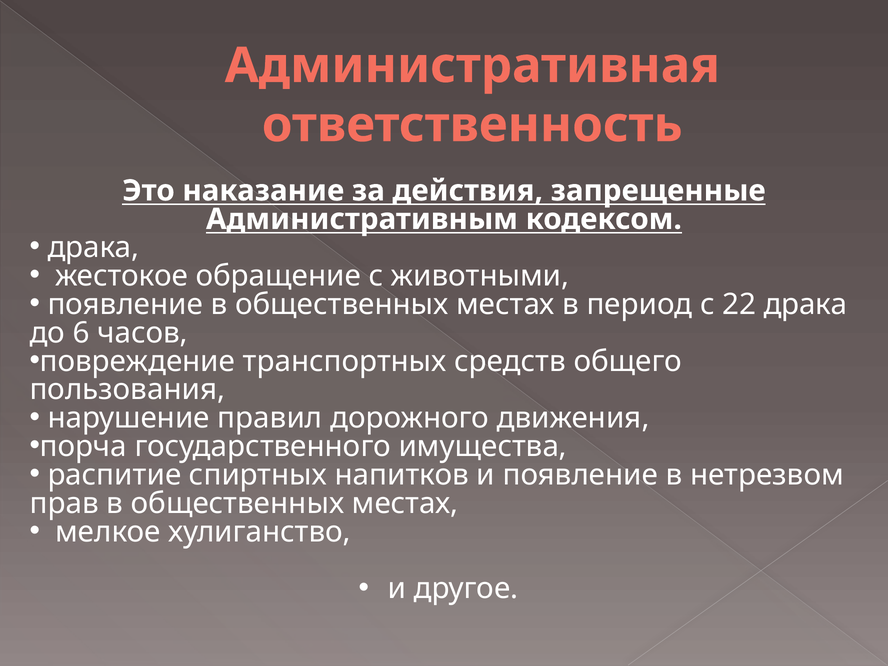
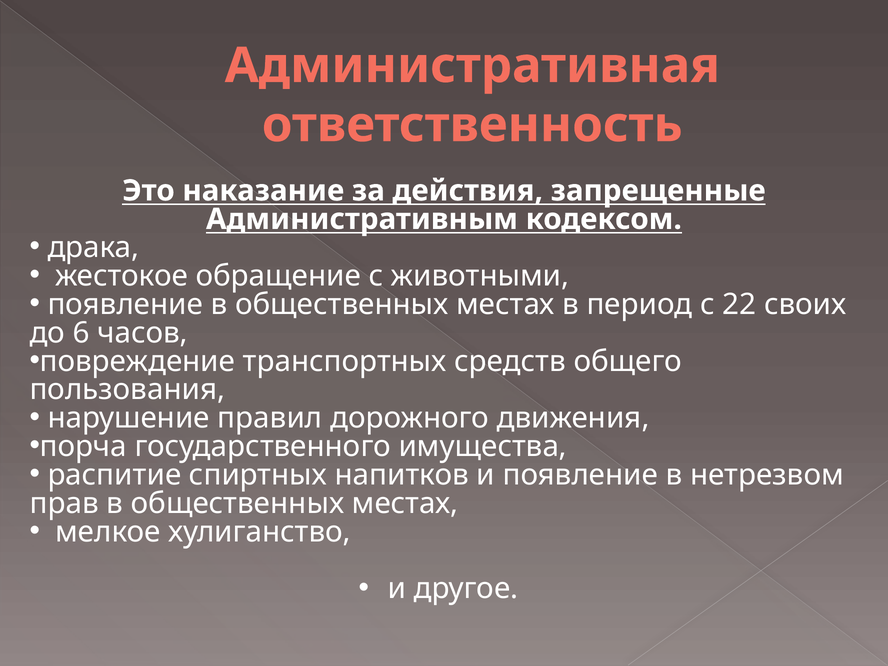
22 драка: драка -> своих (805, 304)
